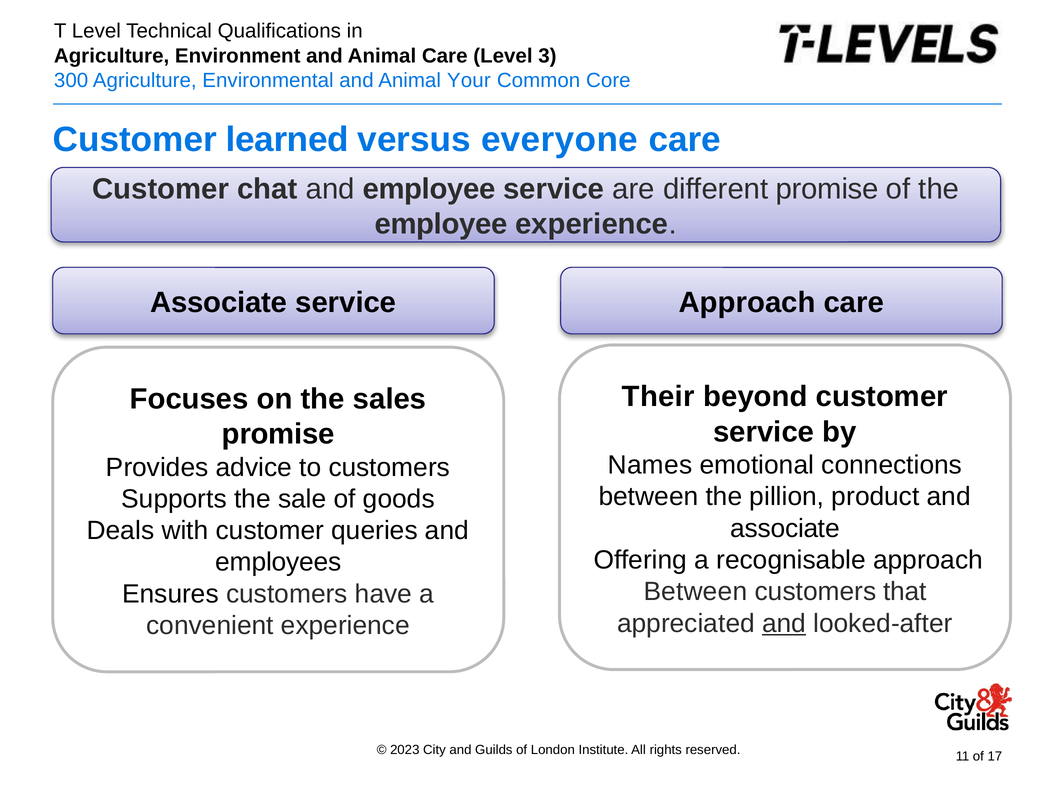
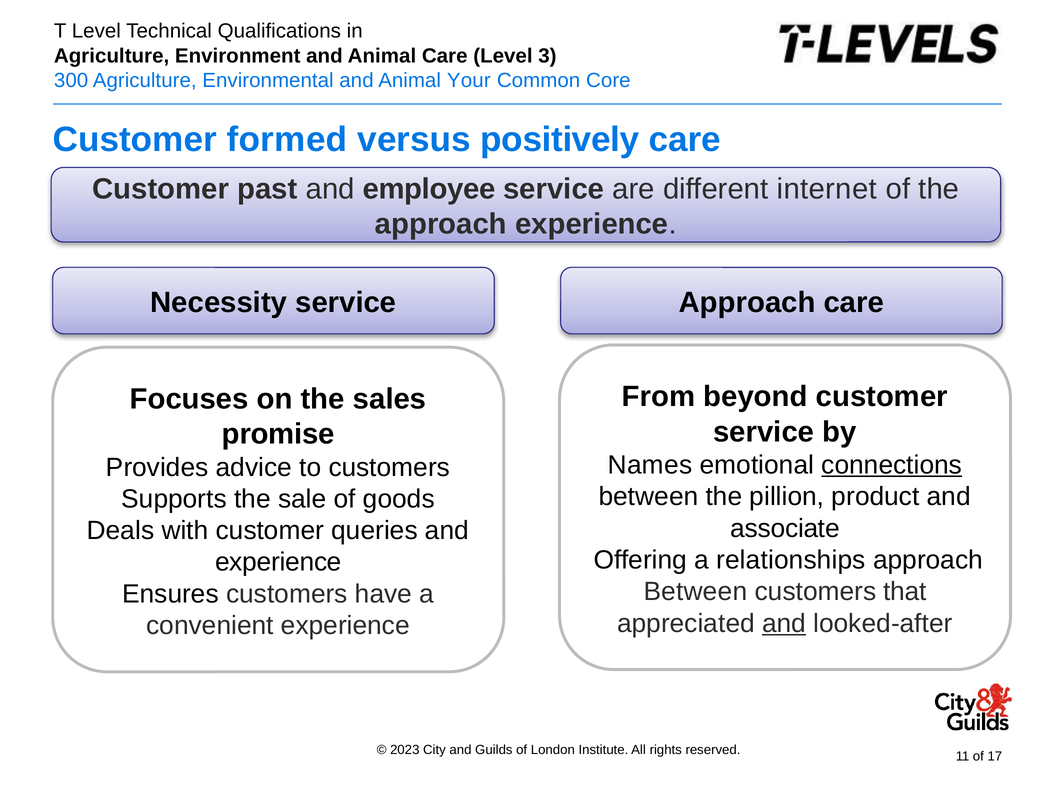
learned: learned -> formed (287, 140)
everyone: everyone -> positively (560, 140)
chat: chat -> past (267, 189)
different promise: promise -> internet (827, 189)
employee: employee -> approach (441, 224)
Associate: Associate -> Necessity (219, 303)
Their: Their -> From (659, 397)
connections underline: none -> present (892, 465)
recognisable: recognisable -> relationships (791, 560)
employees: employees -> experience (278, 562)
